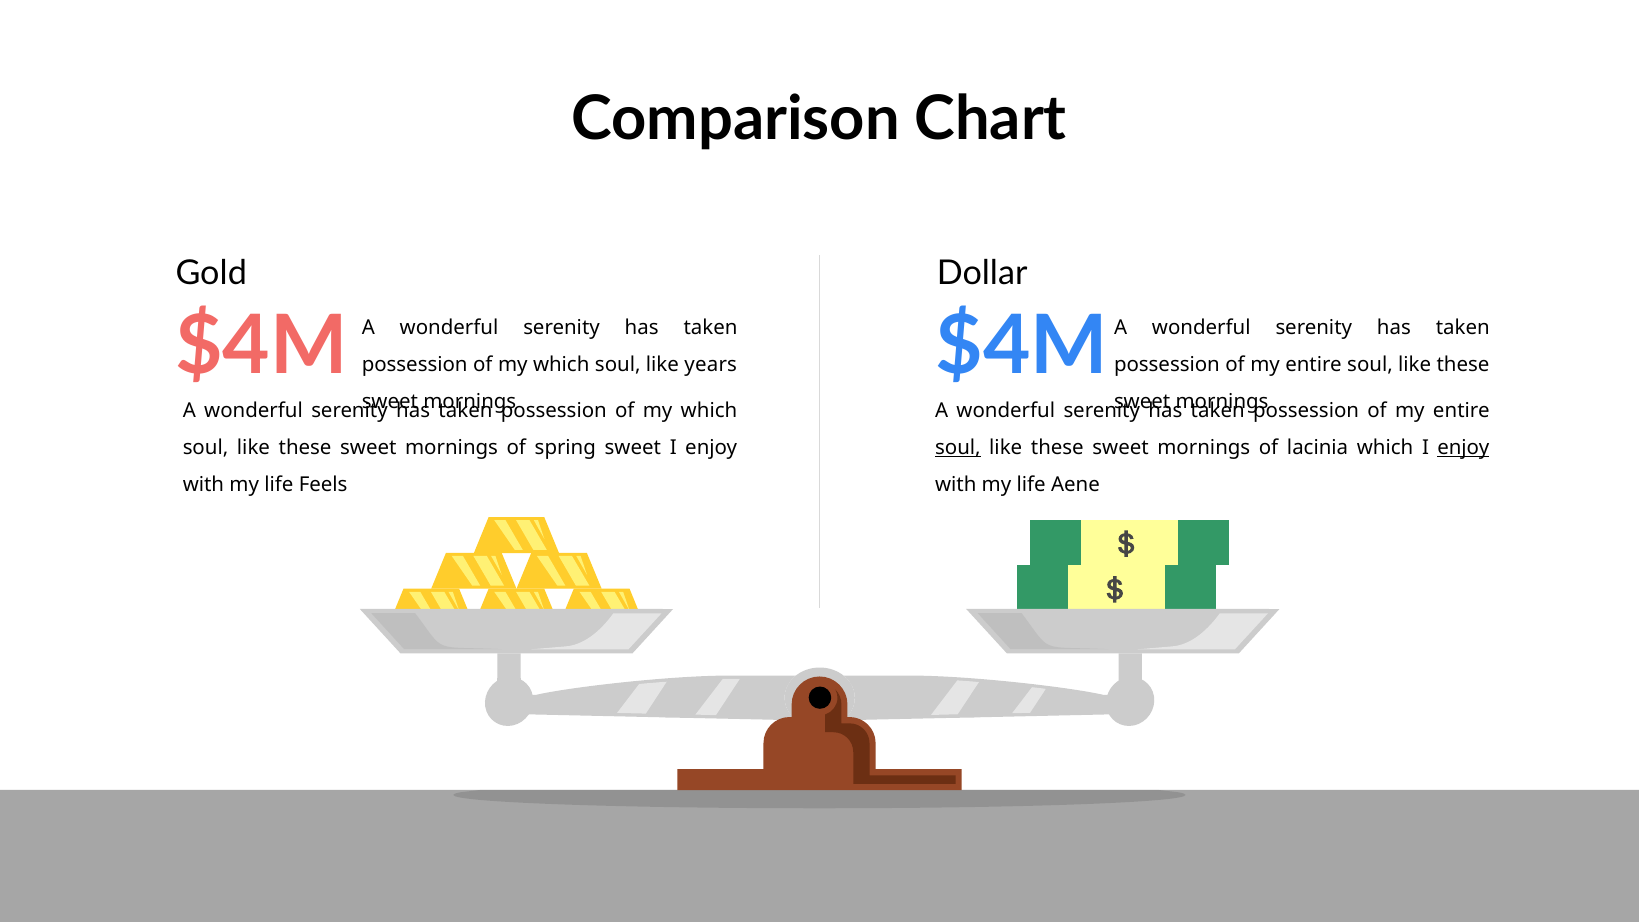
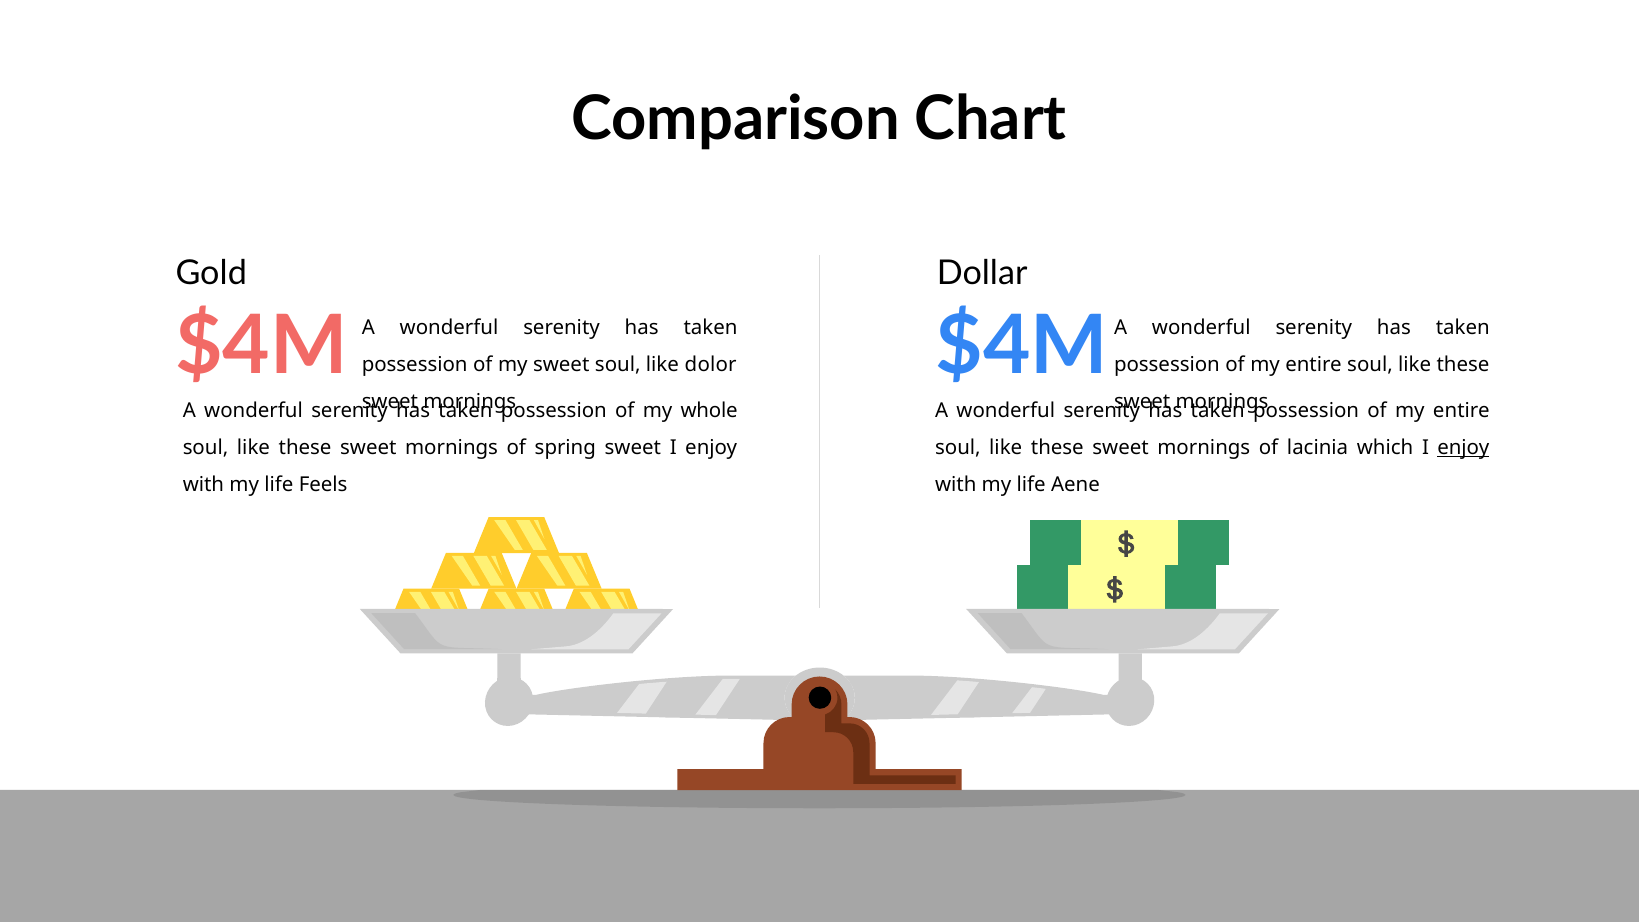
which: which -> sweet (561, 365)
years: years -> dolor (711, 365)
which: which -> whole (709, 411)
soul underline: present -> none (958, 448)
